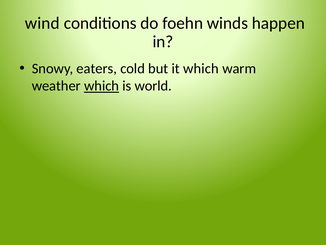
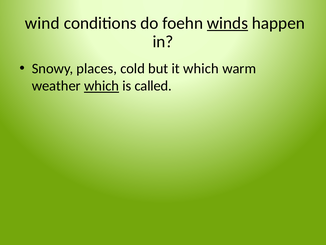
winds underline: none -> present (227, 23)
eaters: eaters -> places (97, 68)
world: world -> called (153, 86)
